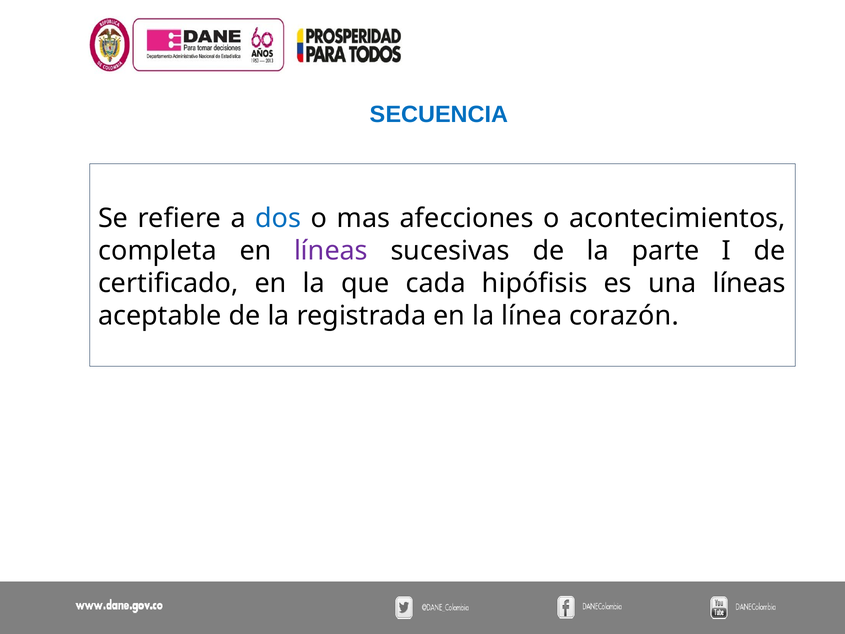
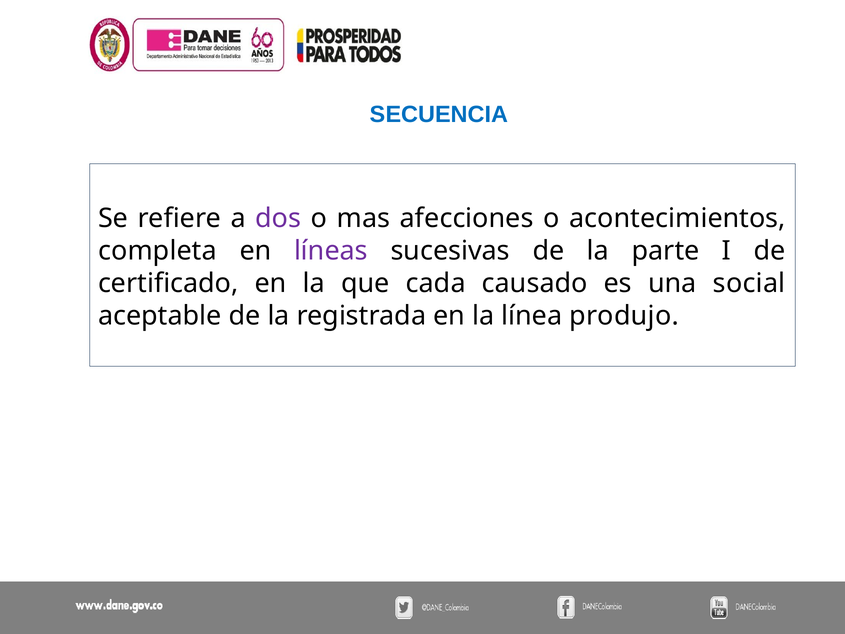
dos colour: blue -> purple (278, 218)
hipófisis: hipófisis -> causado (535, 283)
una líneas: líneas -> social (749, 283)
corazón: corazón -> produjo (624, 316)
